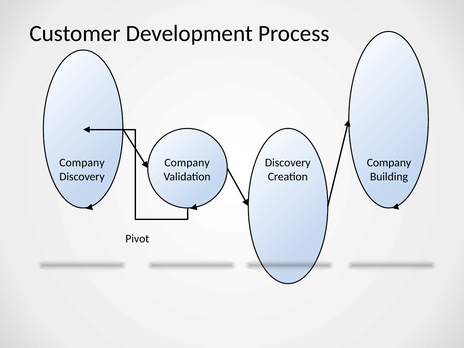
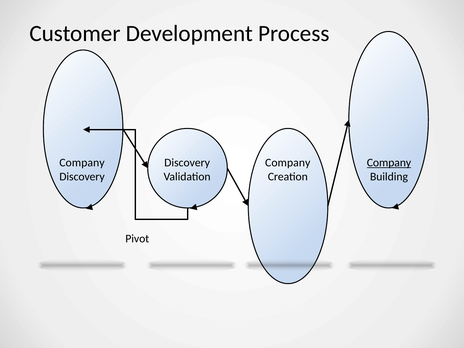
Company: Company -> Discovery (187, 163)
Discovery: Discovery -> Company (288, 163)
Company underline: none -> present (389, 163)
